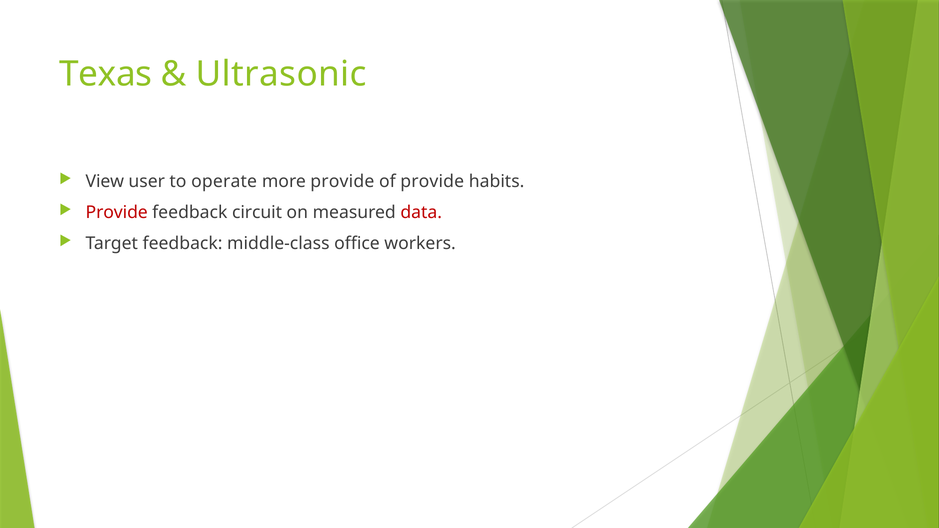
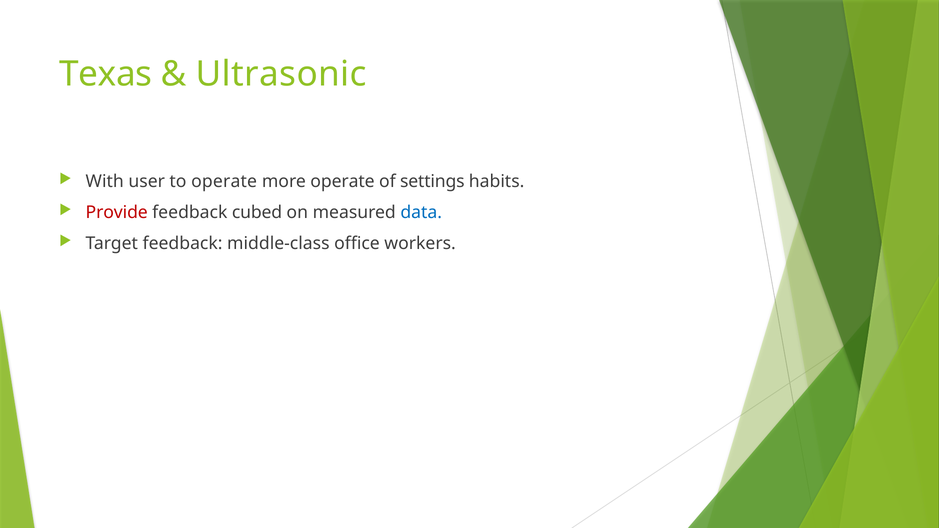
View: View -> With (105, 182)
more provide: provide -> operate (342, 182)
of provide: provide -> settings (432, 182)
circuit: circuit -> cubed (257, 213)
data colour: red -> blue (421, 213)
